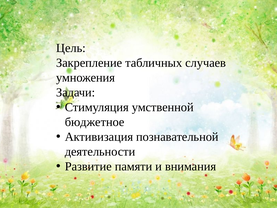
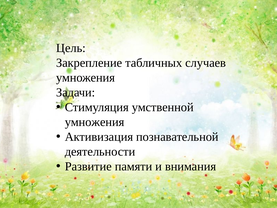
бюджетное: бюджетное -> умножения (95, 122)
